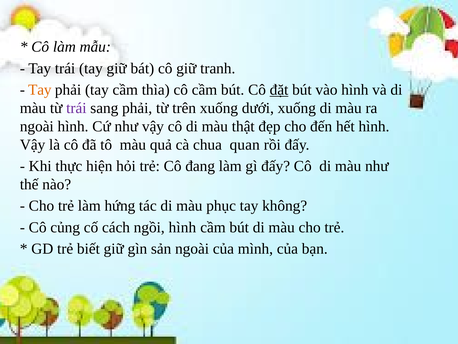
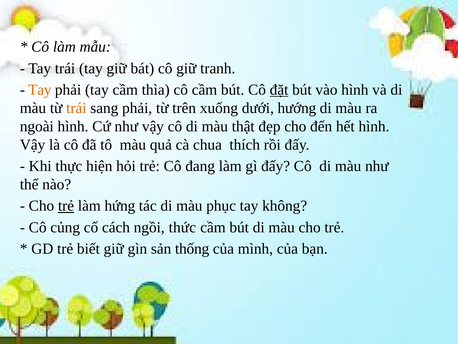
trái colour: purple -> orange (76, 108)
dưới xuống: xuống -> hướng (297, 108)
quan: quan -> thích (245, 145)
trẻ underline: none -> present (66, 206)
ngồi hình: hình -> thức (182, 227)
sản ngoài: ngoài -> thống (192, 248)
